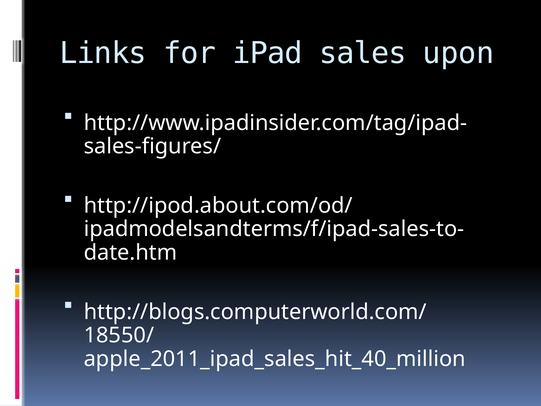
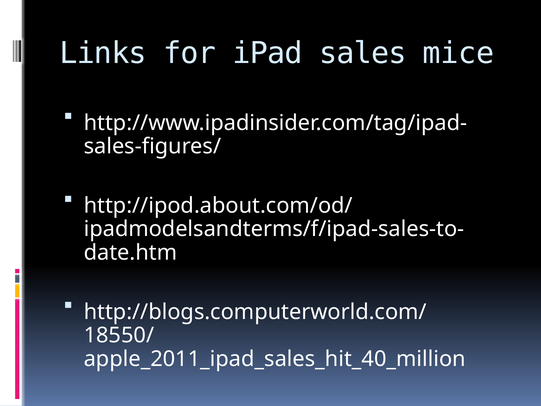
upon: upon -> mice (458, 53)
